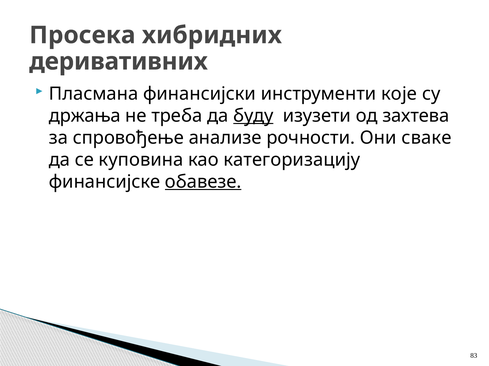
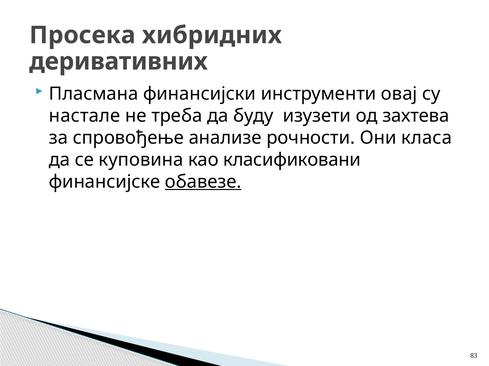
које: које -> овај (399, 94)
држања: држања -> настале (85, 116)
буду underline: present -> none (253, 116)
сваке: сваке -> класа (427, 138)
категоризацију: категоризацију -> класификовани (292, 160)
